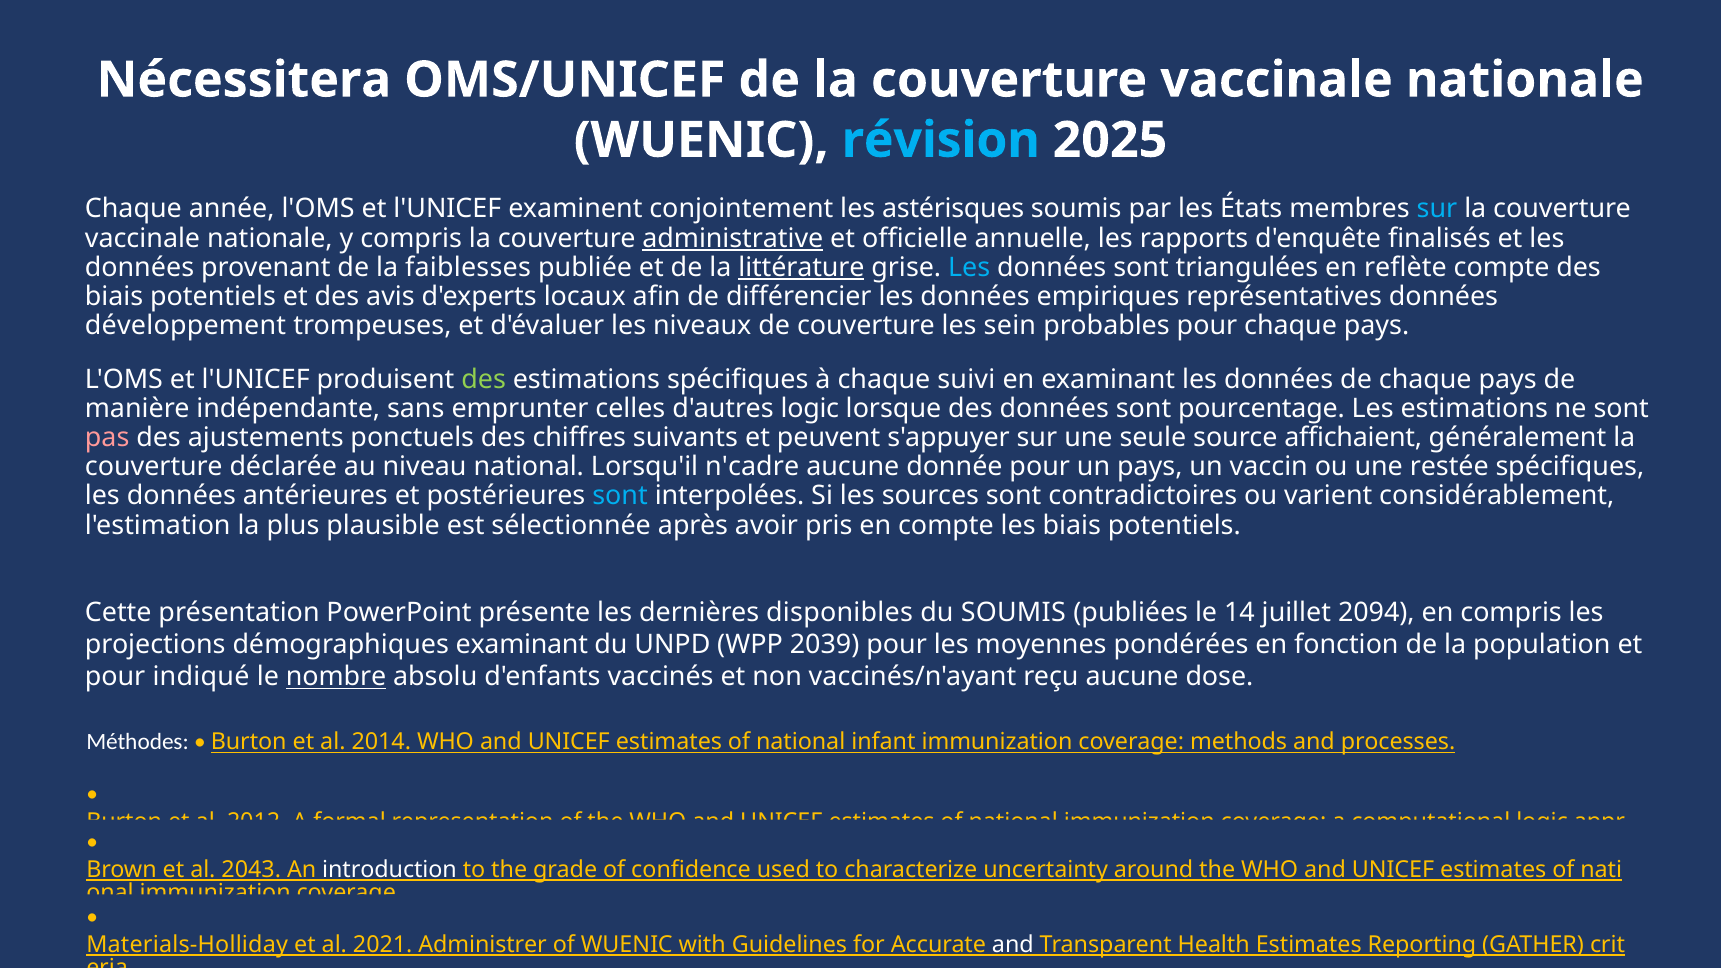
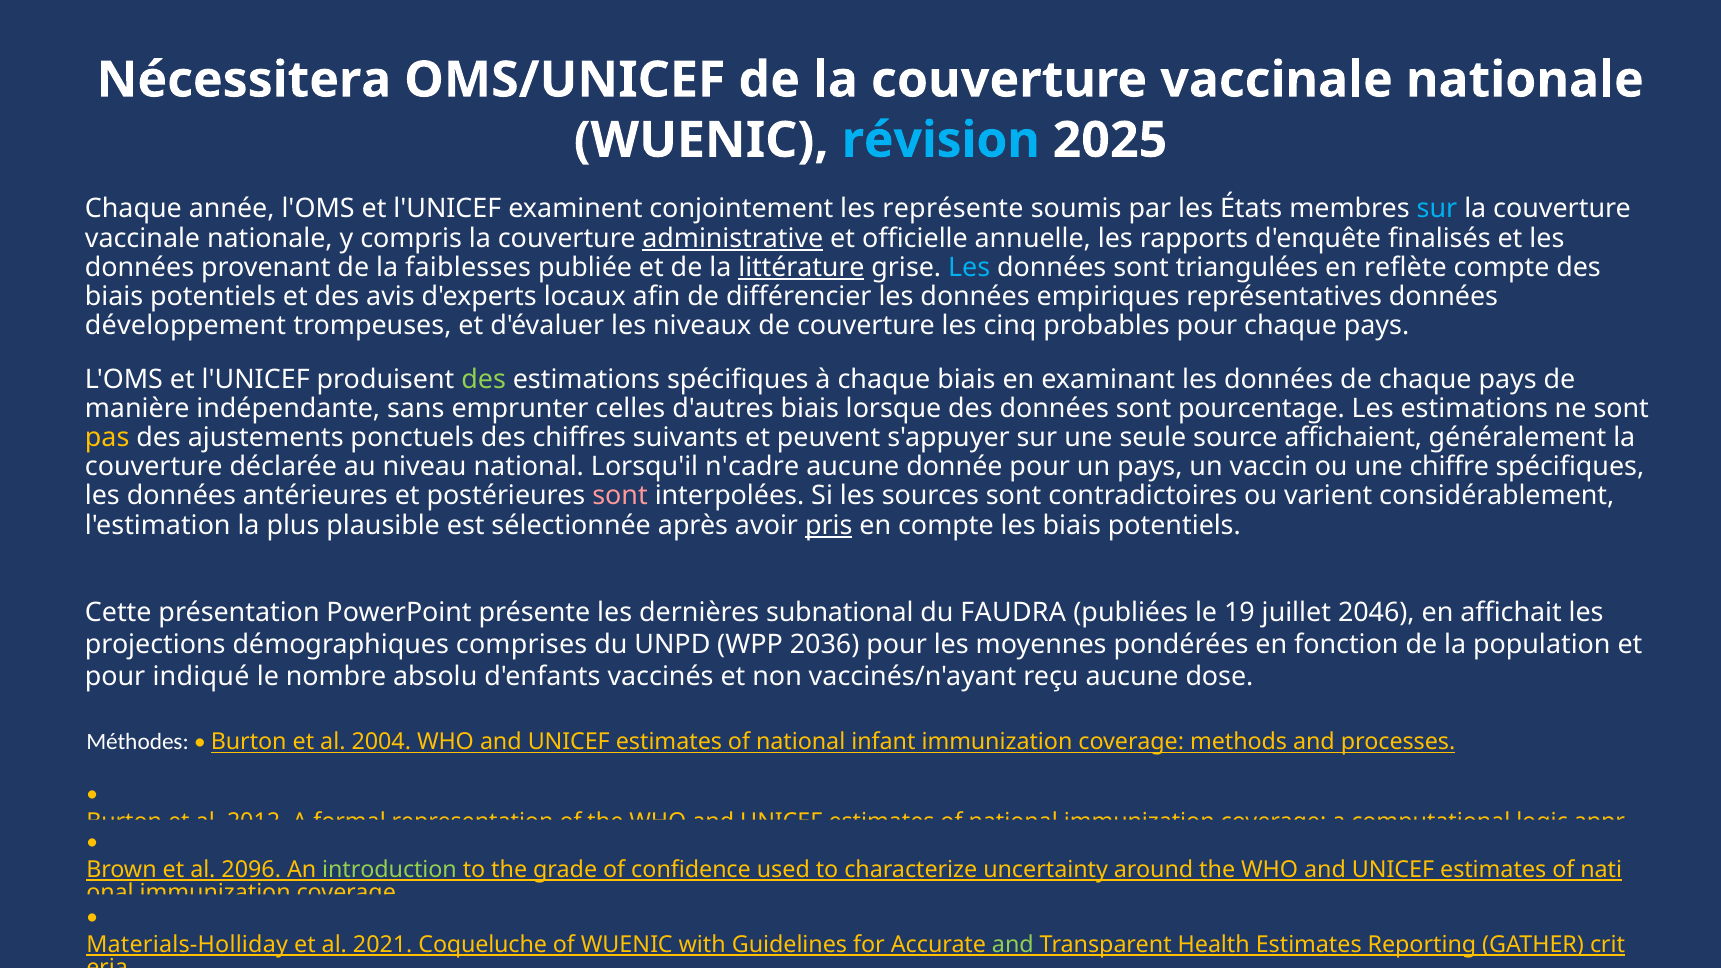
astérisques: astérisques -> représente (953, 209)
sein: sein -> cinq (1010, 325)
chaque suivi: suivi -> biais (966, 380)
d'autres logic: logic -> biais (810, 409)
pas colour: pink -> yellow (107, 438)
restée: restée -> chiffre (1449, 467)
sont colour: light blue -> pink (620, 496)
pris underline: none -> present (829, 525)
disponibles: disponibles -> subnational (840, 612)
du SOUMIS: SOUMIS -> FAUDRA (1013, 612)
14: 14 -> 19 (1239, 612)
2094: 2094 -> 2046 (1376, 612)
en compris: compris -> affichait (1511, 612)
démographiques examinant: examinant -> comprises (522, 645)
2039: 2039 -> 2036 (825, 645)
nombre underline: present -> none (336, 677)
2014: 2014 -> 2004 (381, 742)
2043: 2043 -> 2096 (251, 870)
introduction colour: white -> light green (390, 870)
Administrer: Administrer -> Coqueluche (483, 944)
and colour: white -> light green (1013, 944)
